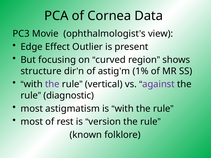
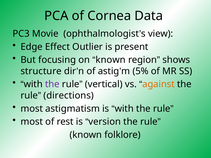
curved: curved -> known (111, 60)
1%: 1% -> 5% (141, 71)
against colour: purple -> orange (158, 84)
diagnostic: diagnostic -> directions (69, 96)
